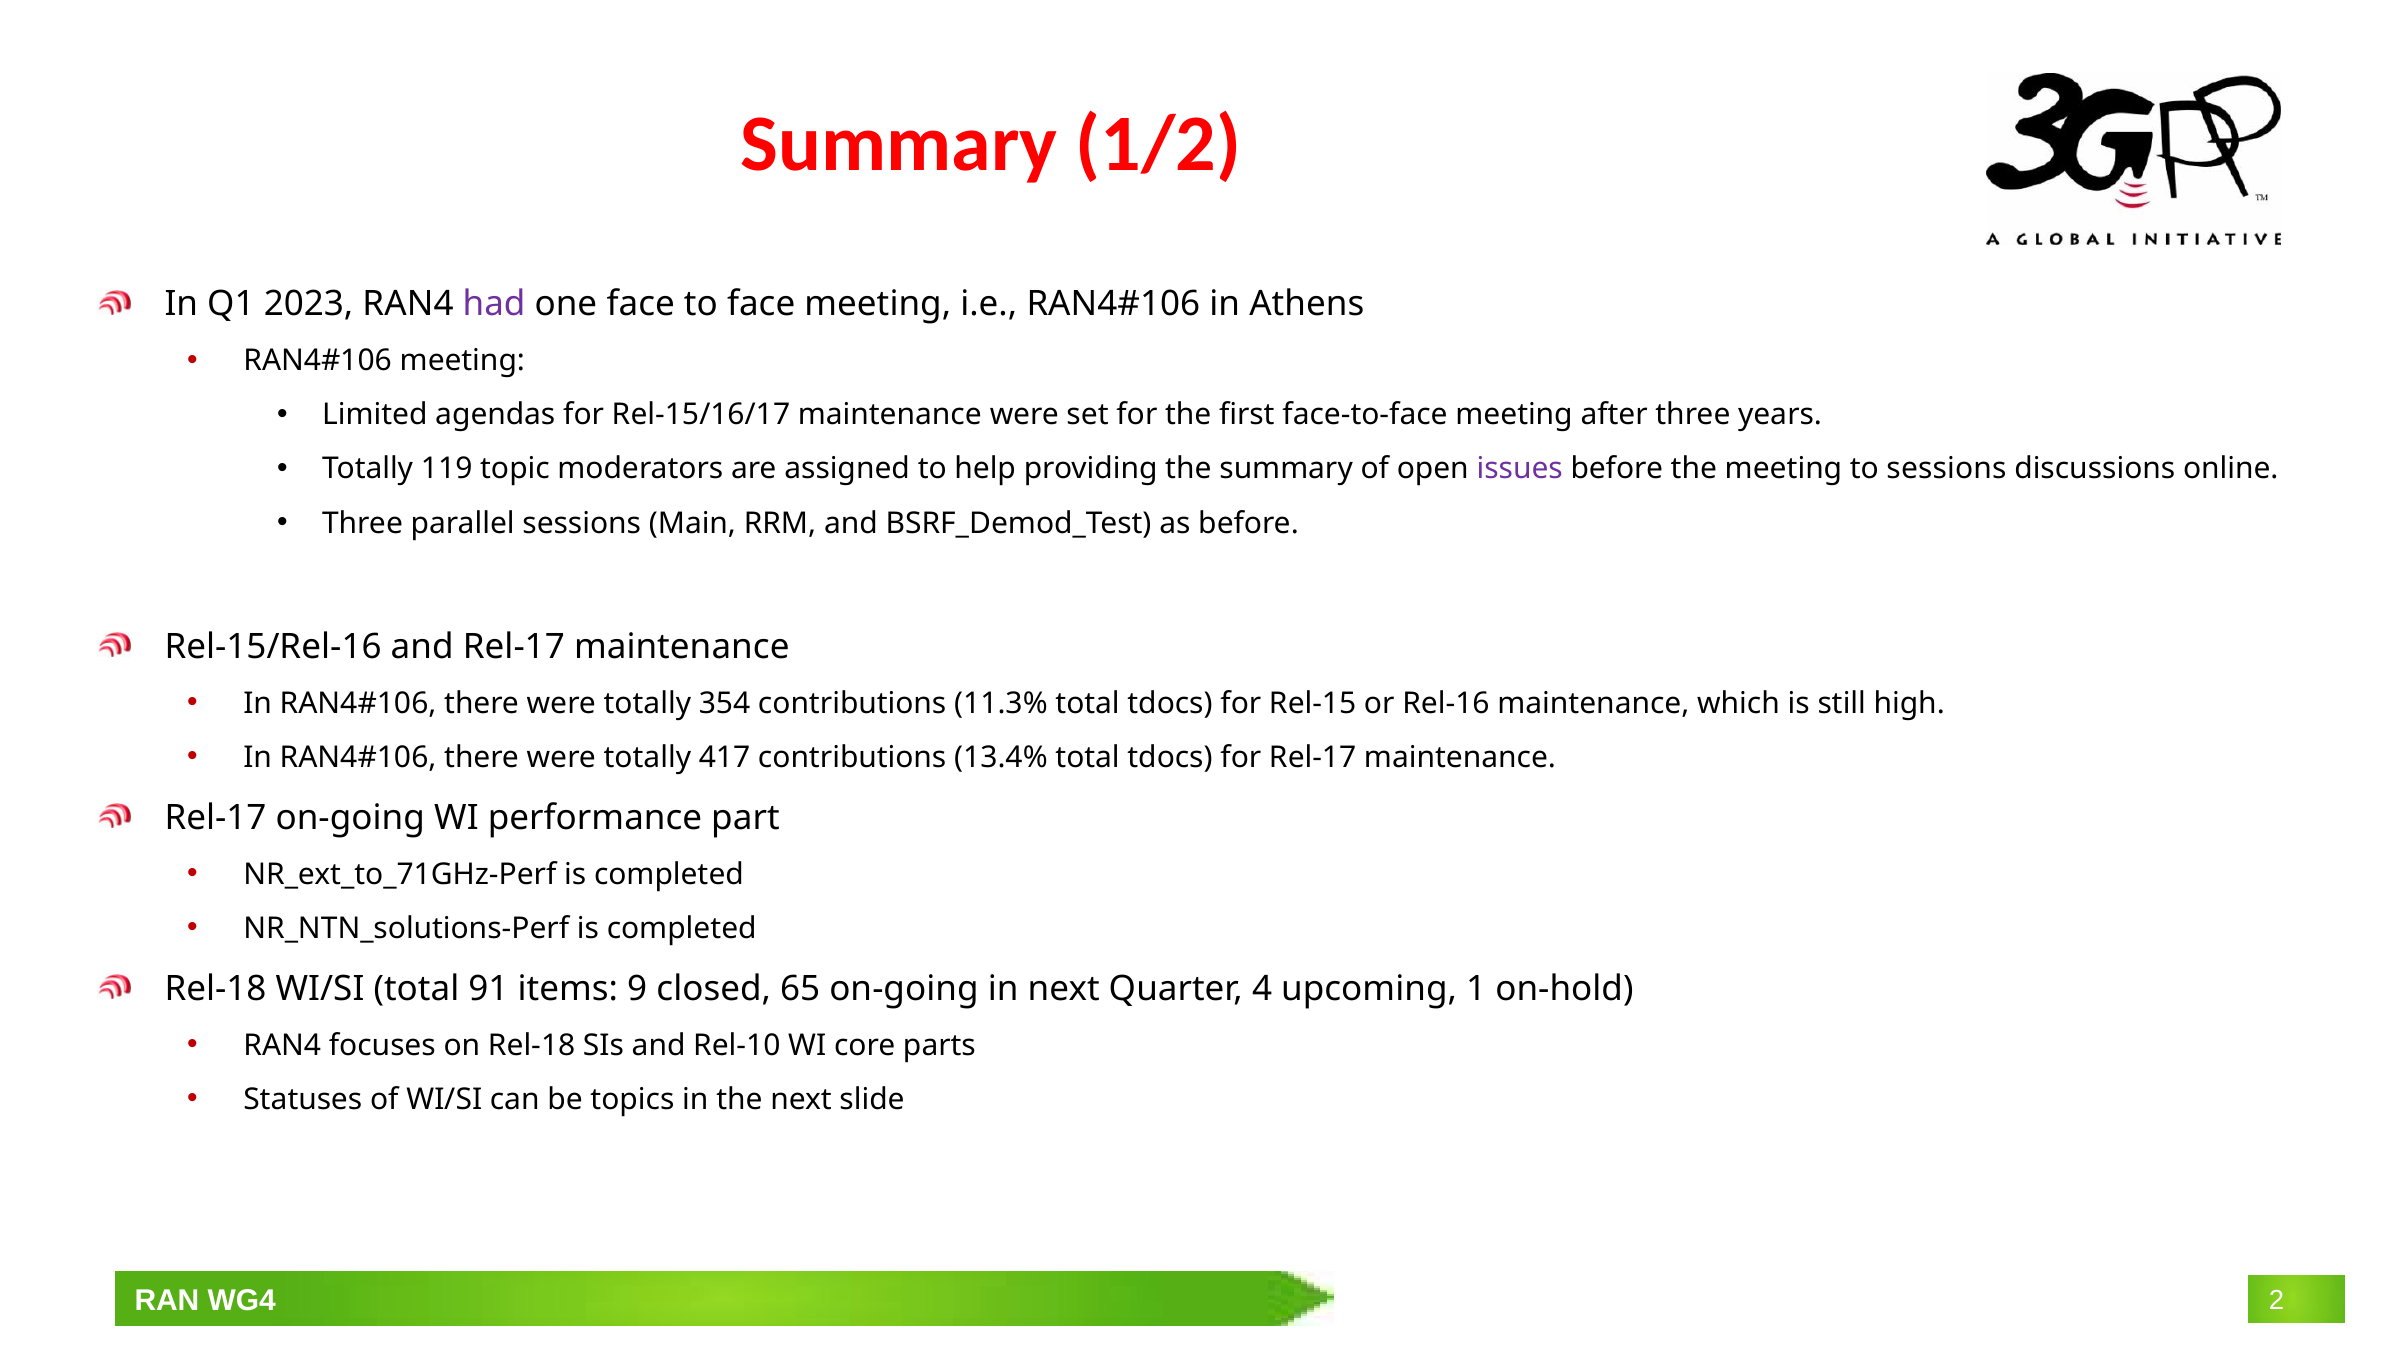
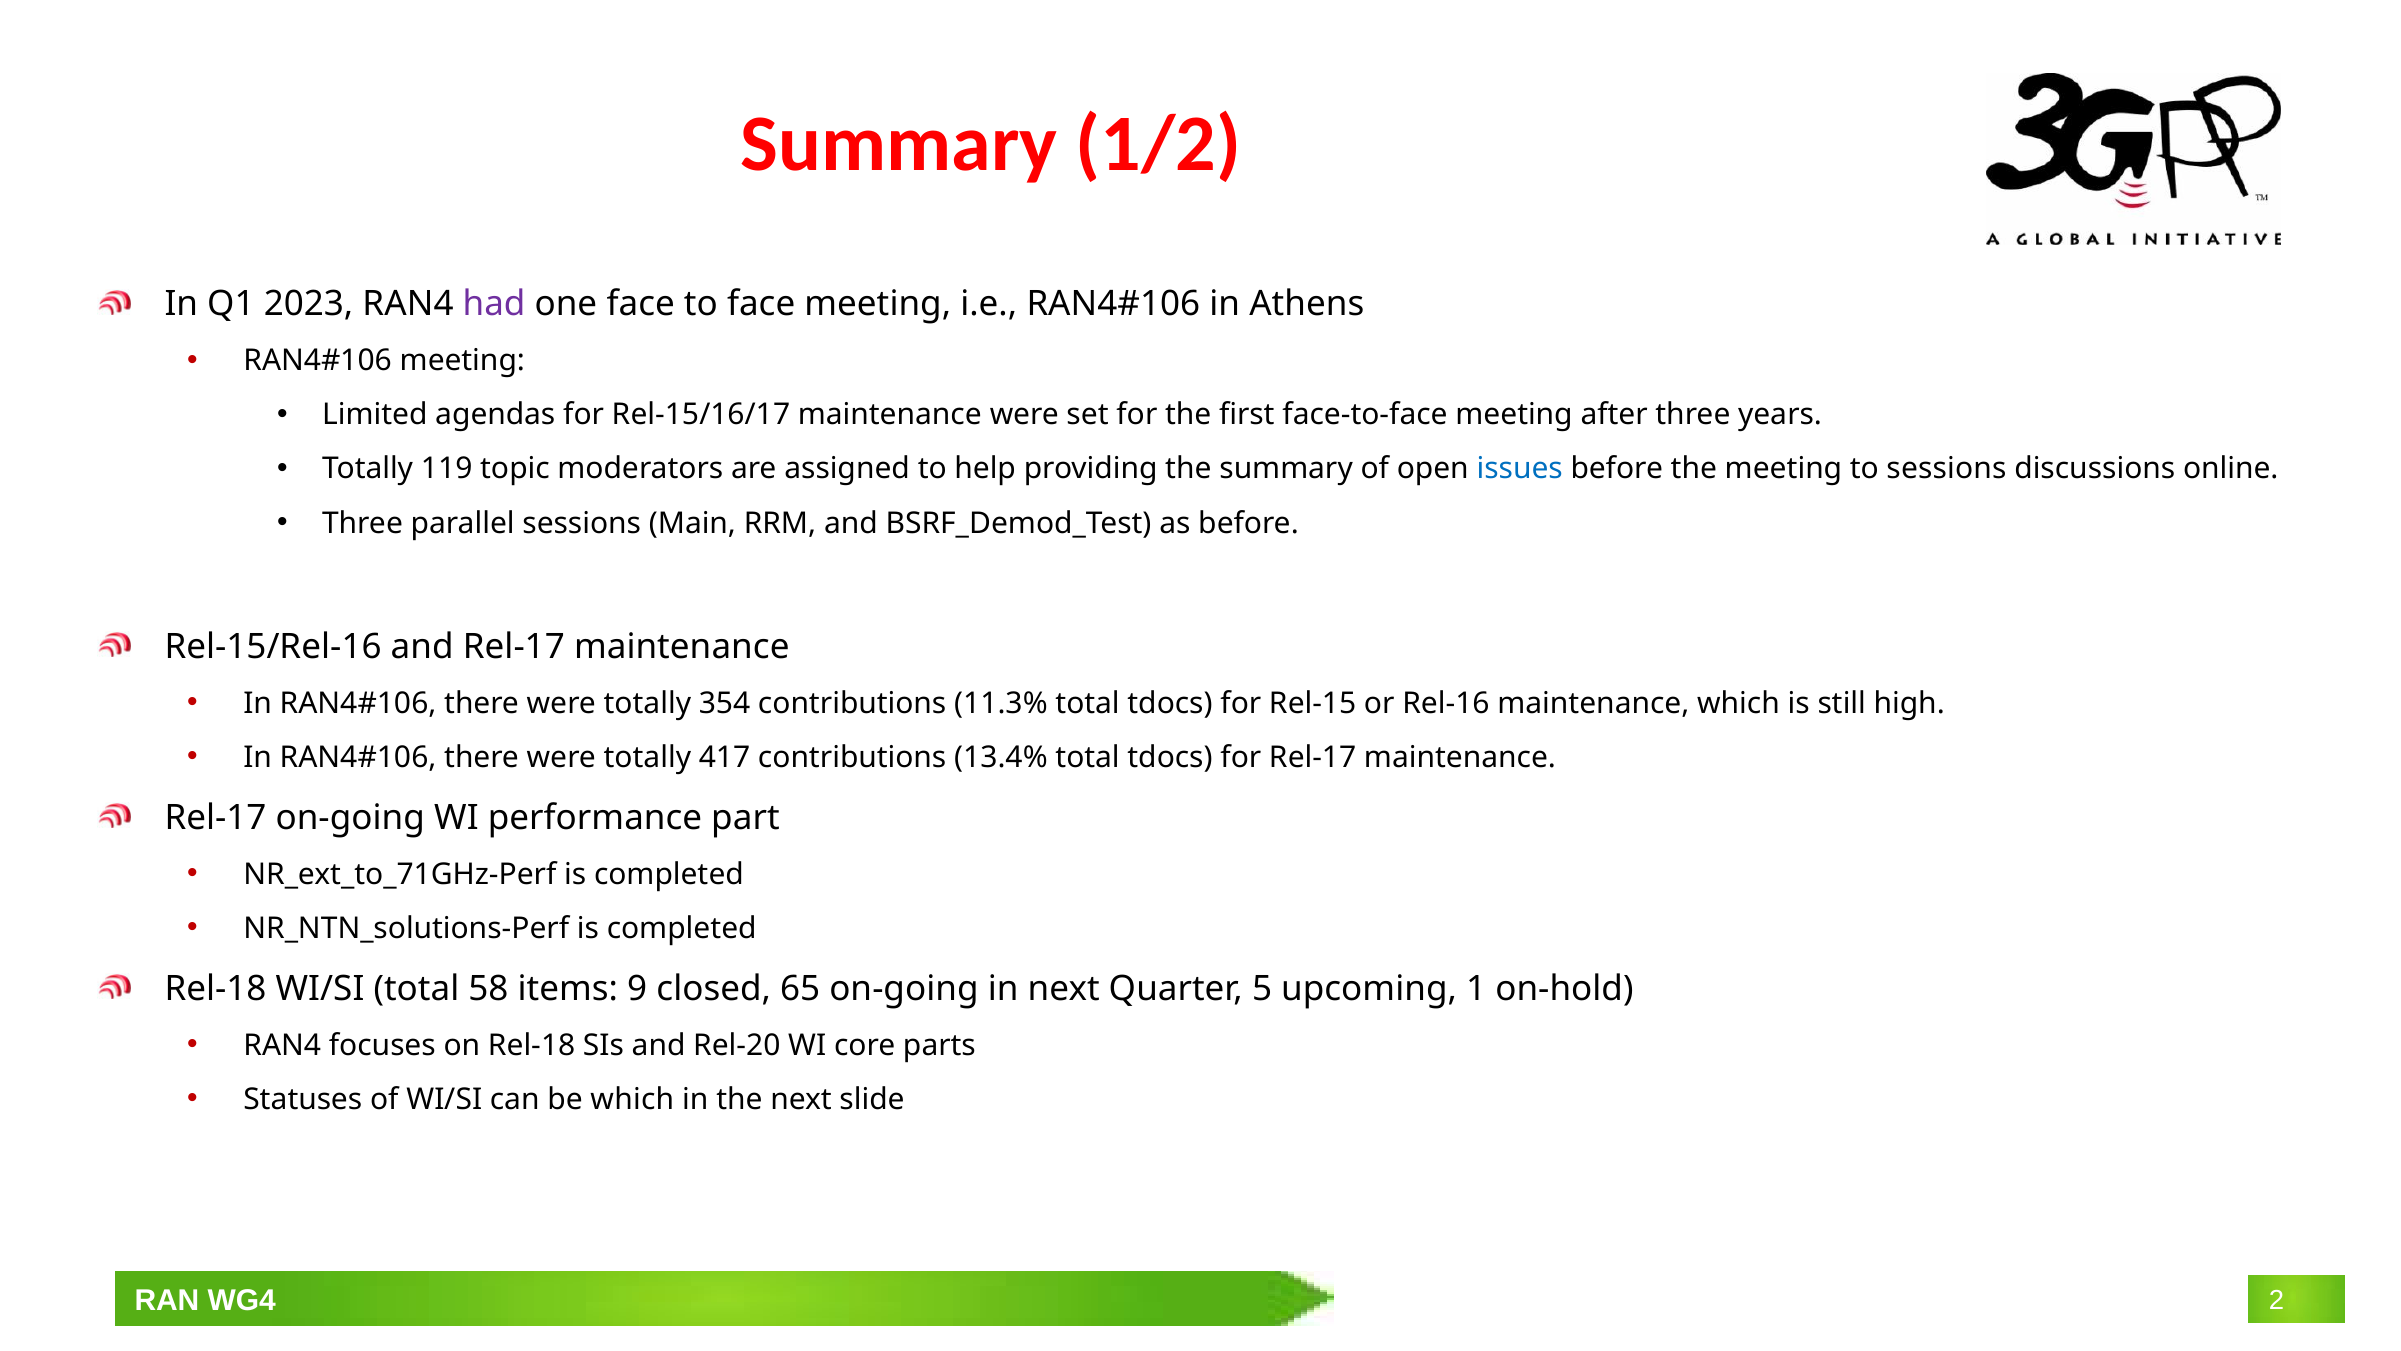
issues colour: purple -> blue (1520, 469)
91: 91 -> 58 (488, 988)
4: 4 -> 5 (1262, 988)
Rel-10: Rel-10 -> Rel-20 (737, 1045)
be topics: topics -> which (632, 1099)
